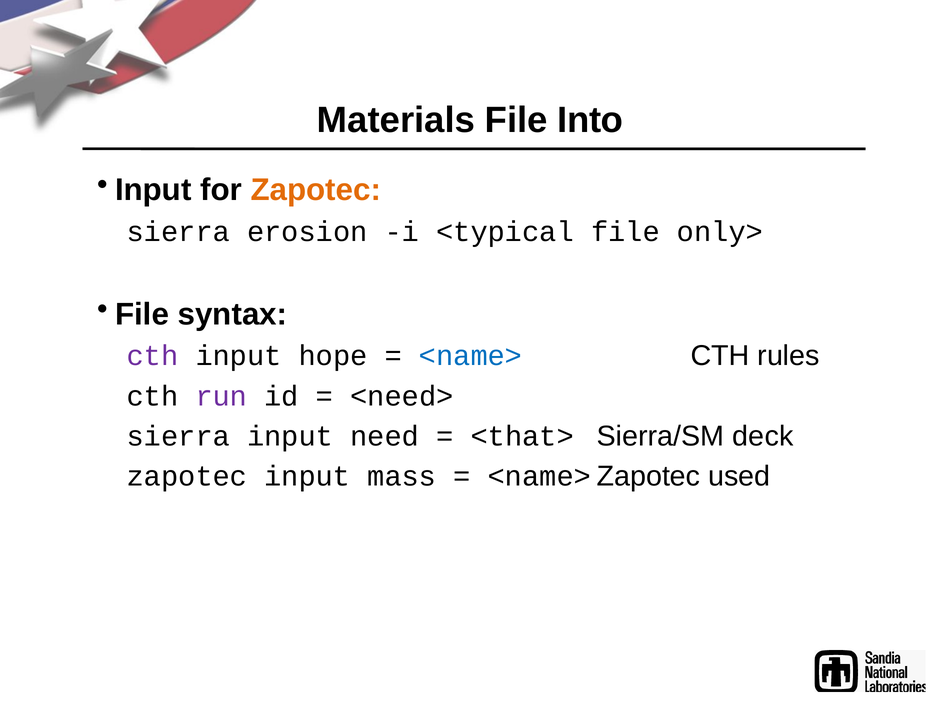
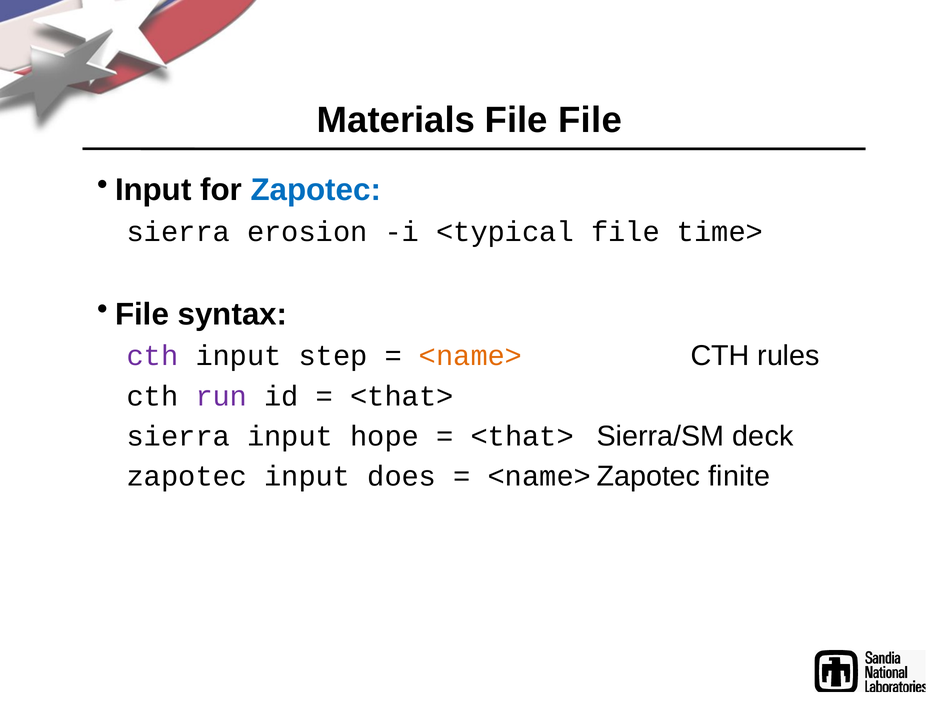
File Into: Into -> File (590, 120)
Zapotec colour: orange -> blue (316, 190)
only>: only> -> time> (720, 232)
hope: hope -> step (333, 356)
<name> colour: blue -> orange (471, 356)
<need>: <need> -> <that> (402, 396)
need: need -> hope (385, 436)
mass: mass -> does (402, 476)
used: used -> finite (739, 476)
